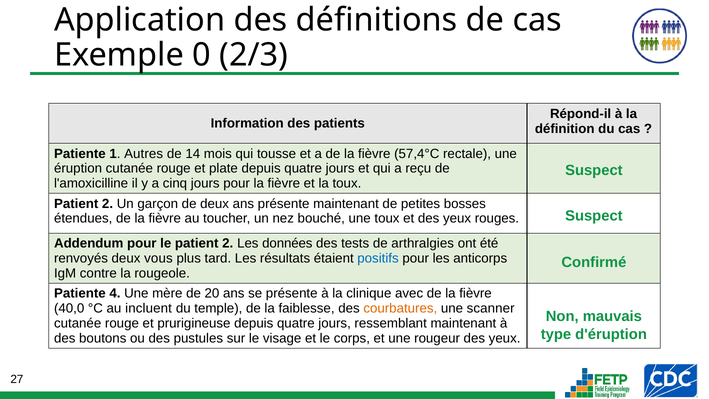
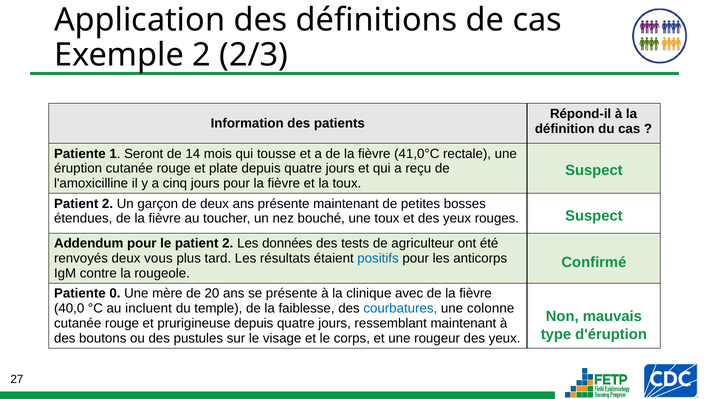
Exemple 0: 0 -> 2 (202, 55)
Autres: Autres -> Seront (144, 154)
57,4°C: 57,4°C -> 41,0°C (417, 154)
arthralgies: arthralgies -> agriculteur (423, 243)
4: 4 -> 0 (115, 293)
courbatures colour: orange -> blue (400, 308)
scanner: scanner -> colonne (491, 308)
